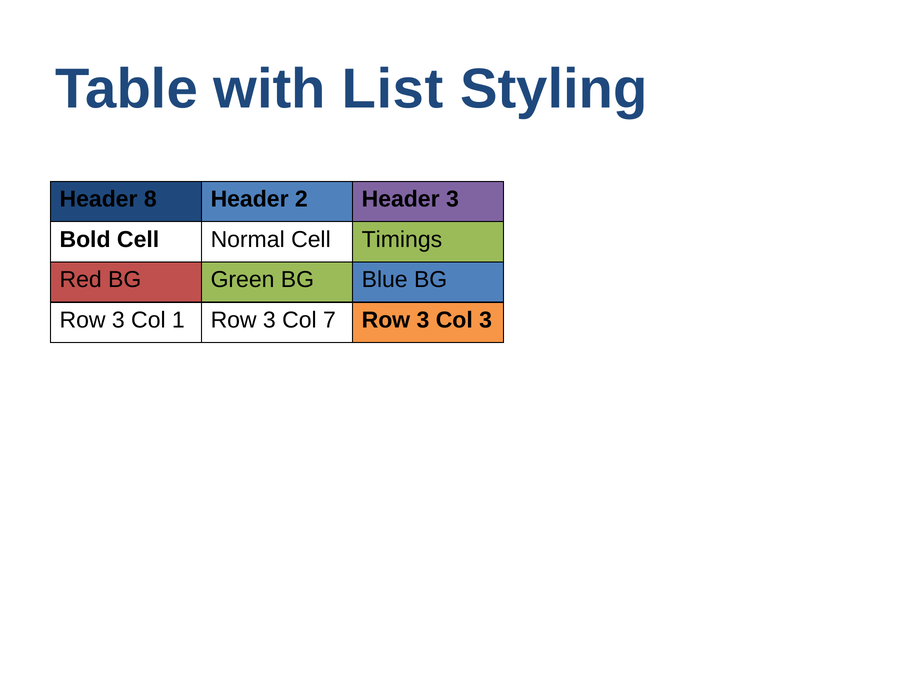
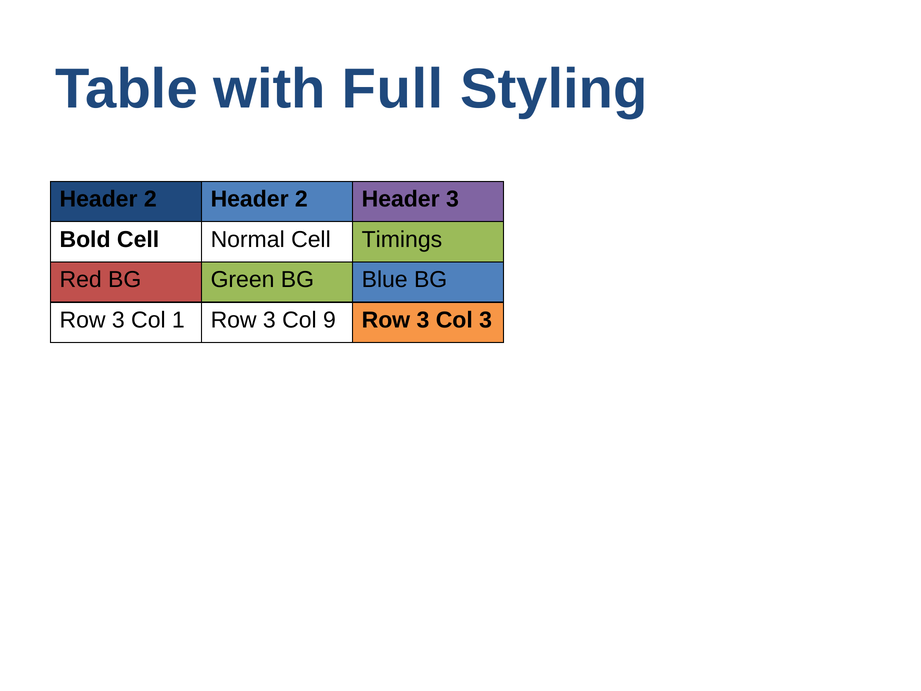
List: List -> Full (393, 89)
8: 8 -> 2 (150, 199)
7: 7 -> 9 (329, 320)
